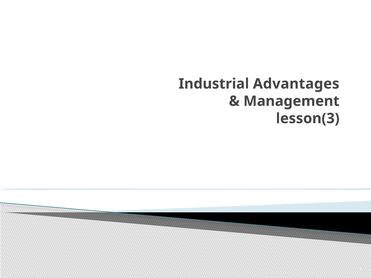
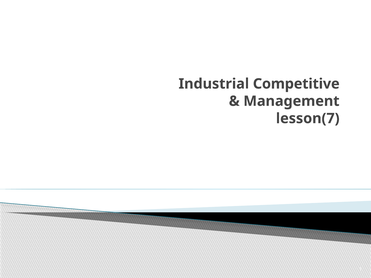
Advantages: Advantages -> Competitive (296, 84)
lesson(3: lesson(3 -> lesson(7 (308, 119)
